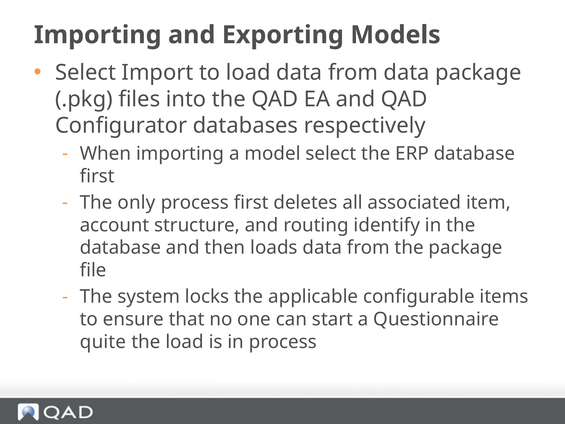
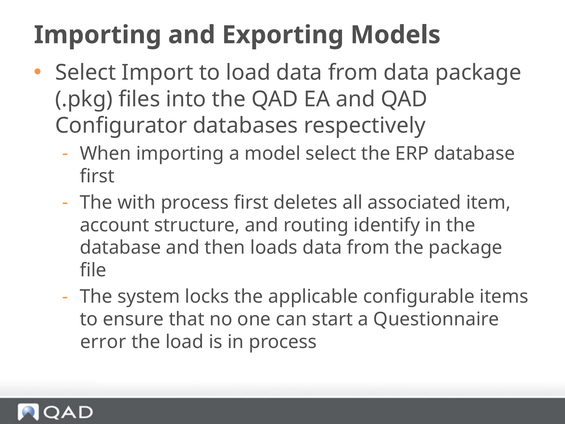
only: only -> with (137, 202)
quite: quite -> error (103, 342)
